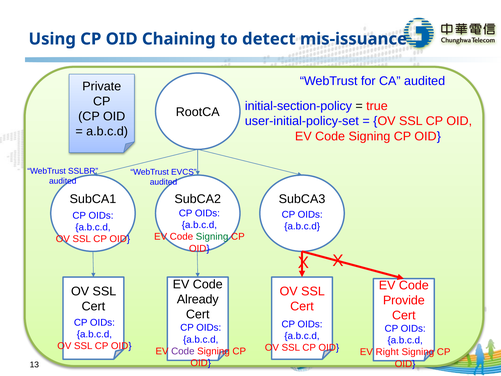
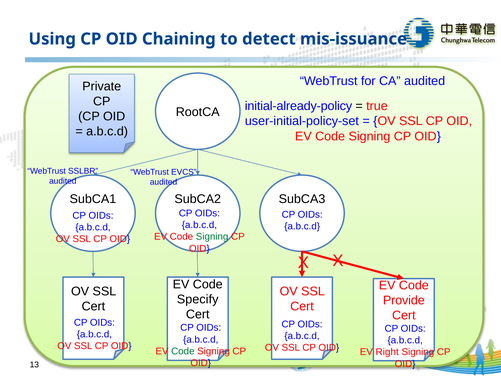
initial-section-policy: initial-section-policy -> initial-already-policy (298, 106)
Already: Already -> Specify (198, 299)
Code colour: purple -> green (183, 351)
